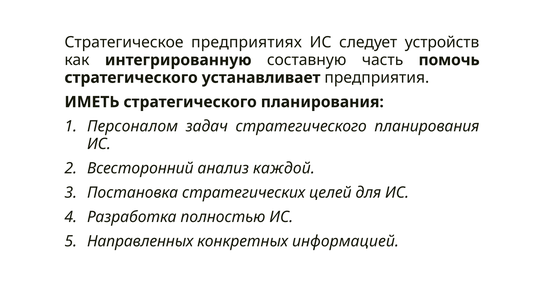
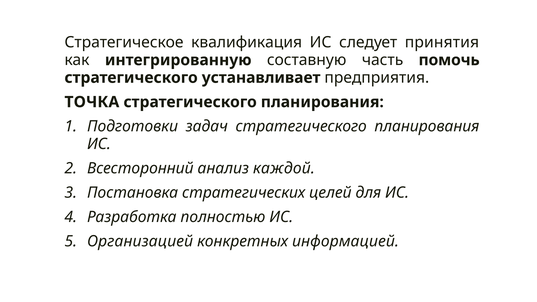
предприятиях: предприятиях -> квалификация (247, 42)
устройств: устройств -> принятия (442, 42)
ИМЕТЬ: ИМЕТЬ -> ТОЧКА (92, 102)
Персоналом: Персоналом -> Подготовки (133, 126)
Направленных: Направленных -> Организацией (140, 241)
